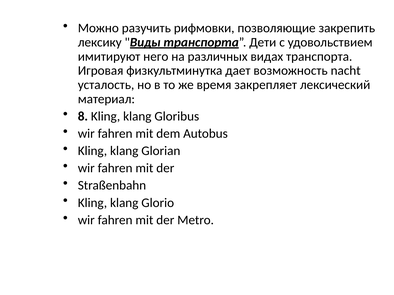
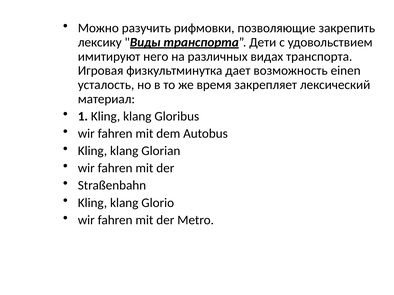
nacht: nacht -> einen (346, 71)
8: 8 -> 1 (83, 116)
